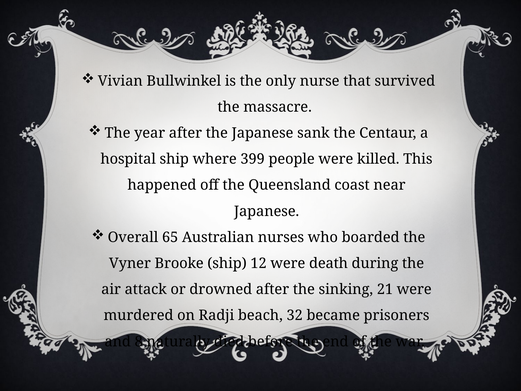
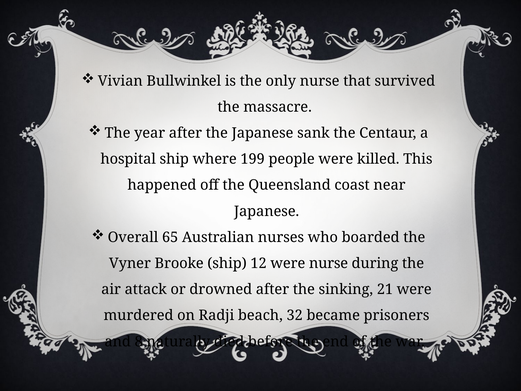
399: 399 -> 199 (253, 159)
were death: death -> nurse (329, 263)
